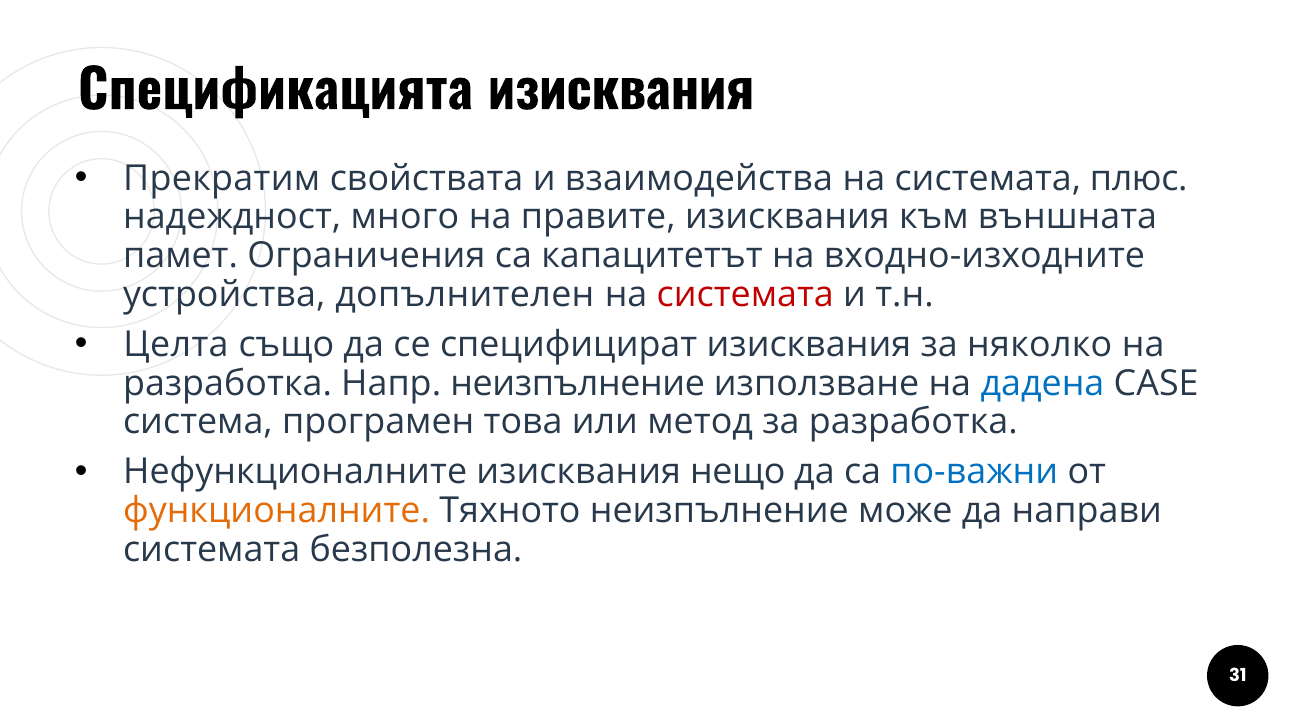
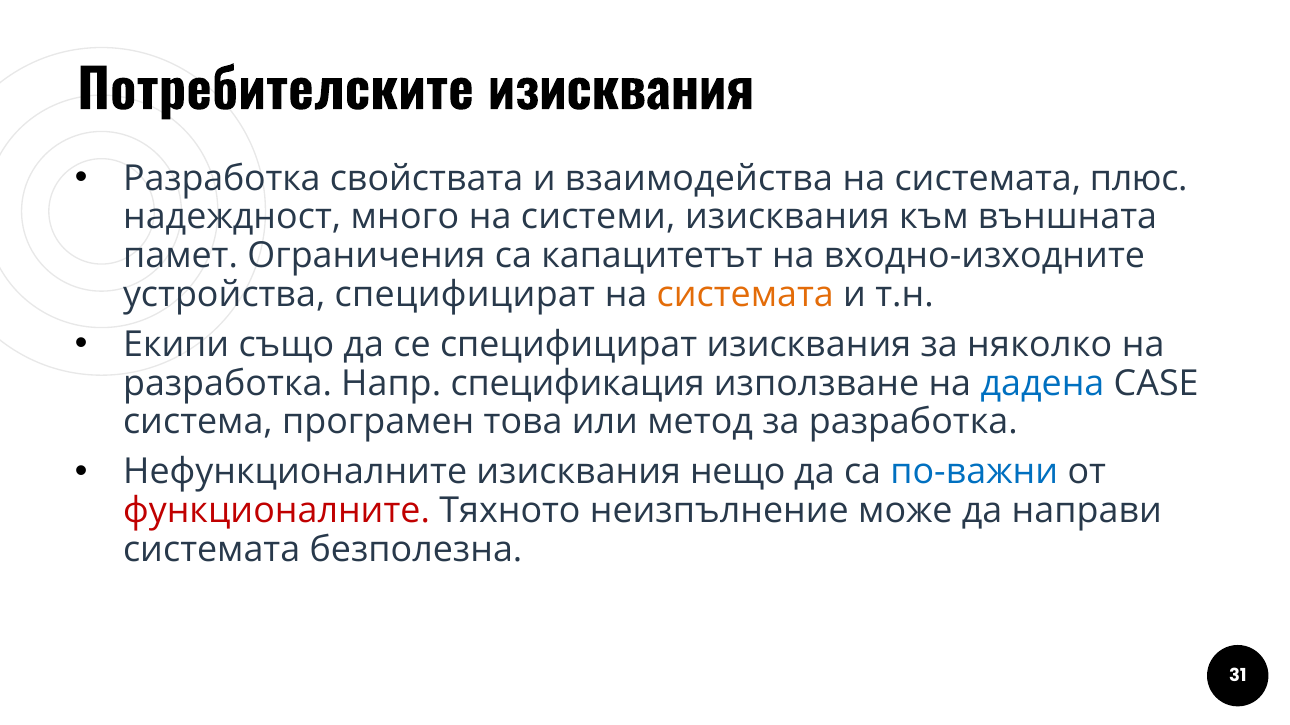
Спецификацията: Спецификацията -> Потребителските (276, 92)
Прекратим: Прекратим -> Разработка (222, 178)
правите: правите -> системи (598, 217)
устройства допълнителен: допълнителен -> специфицират (465, 295)
системата colour: red -> orange (745, 295)
Целта: Целта -> Екипи (176, 345)
Напр неизпълнение: неизпълнение -> спецификация (578, 384)
функционалните colour: orange -> red (277, 511)
